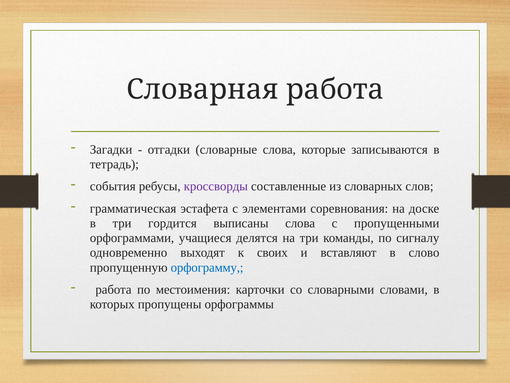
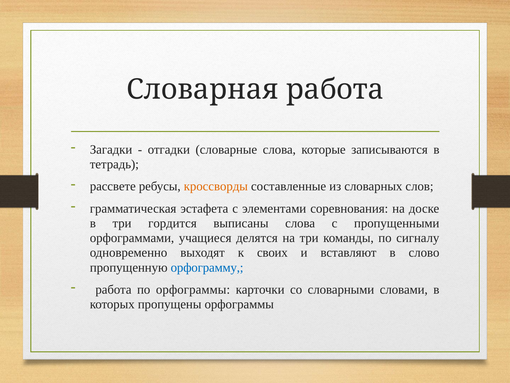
события: события -> рассвете (113, 186)
кроссворды colour: purple -> orange (216, 186)
по местоимения: местоимения -> орфограммы (193, 289)
